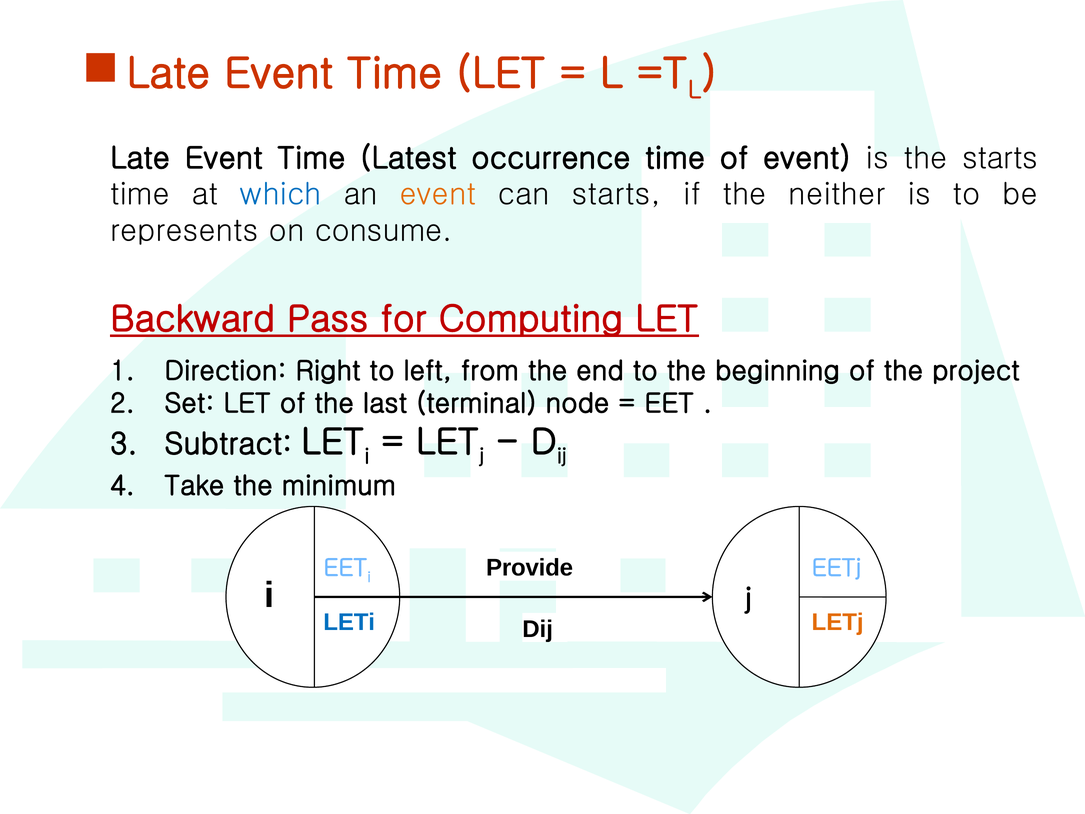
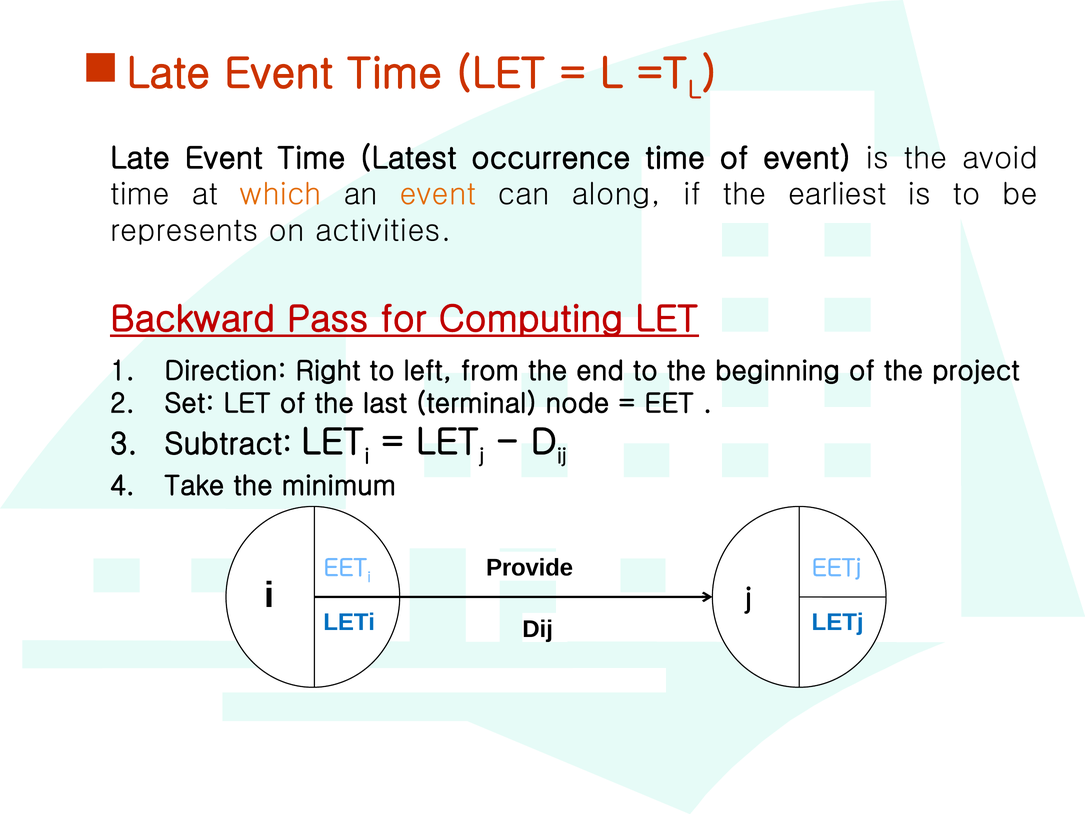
the starts: starts -> avoid (1000, 158)
which colour: blue -> orange (281, 194)
can starts: starts -> along (616, 194)
neither: neither -> earliest (837, 194)
consume: consume -> activities (383, 230)
LETj colour: orange -> blue (838, 622)
